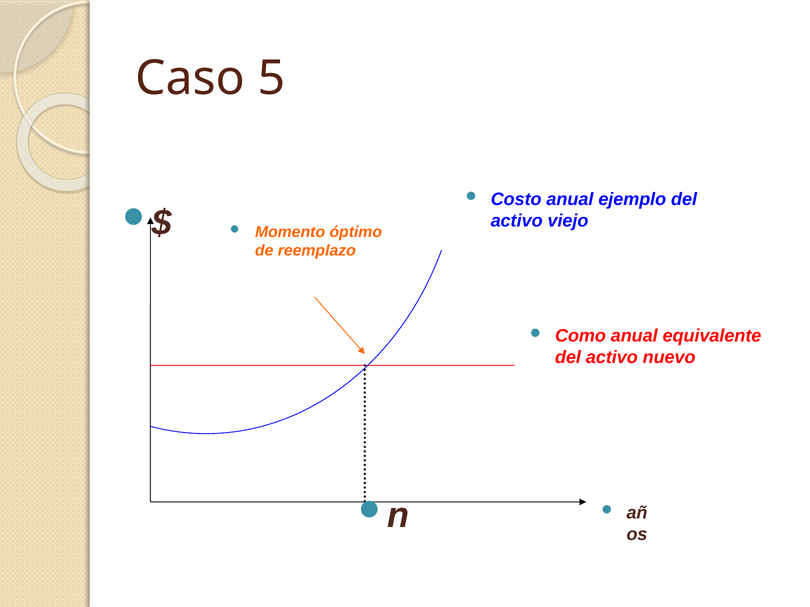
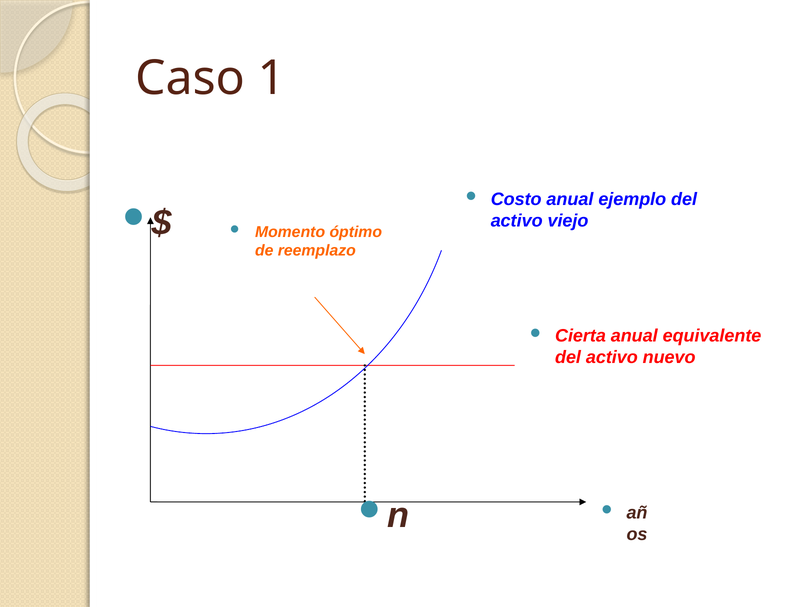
5: 5 -> 1 (272, 78)
Como: Como -> Cierta (580, 336)
